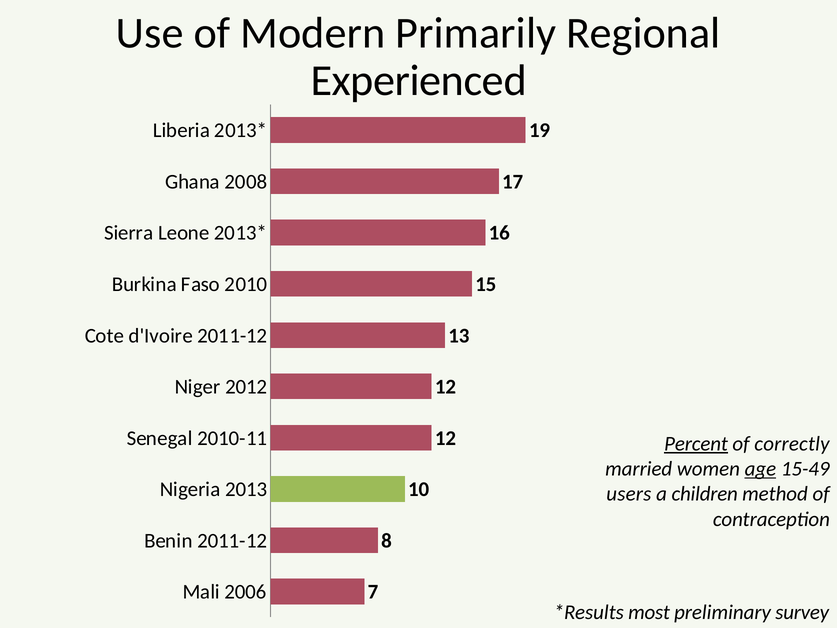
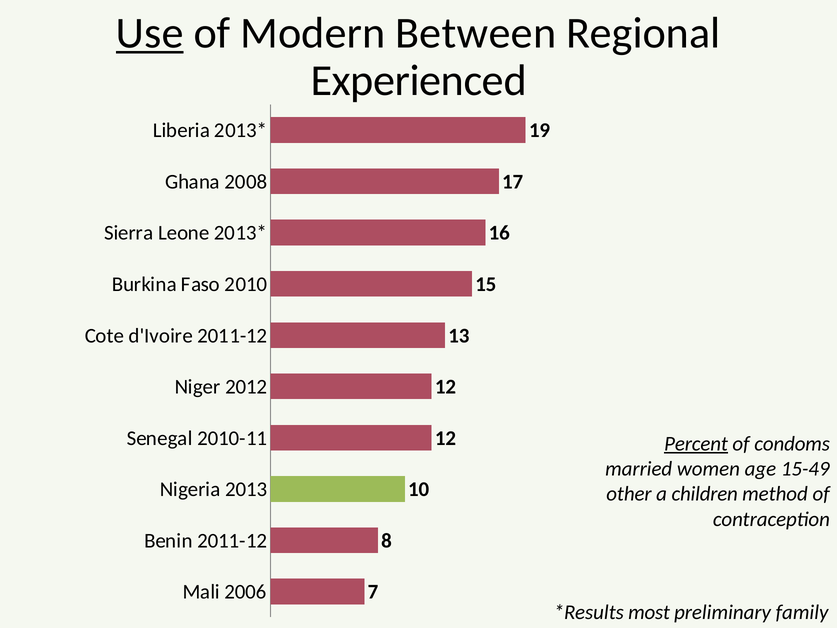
Use underline: none -> present (150, 33)
Primarily: Primarily -> Between (476, 33)
correctly: correctly -> condoms (792, 444)
age underline: present -> none (760, 469)
users: users -> other (629, 494)
survey: survey -> family (802, 612)
